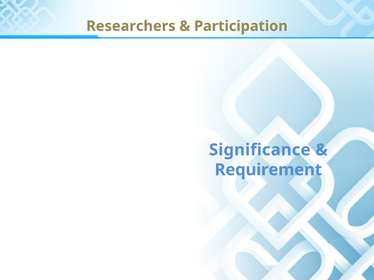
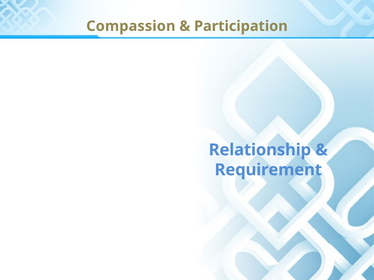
Researchers: Researchers -> Compassion (131, 26)
Significance: Significance -> Relationship (260, 150)
